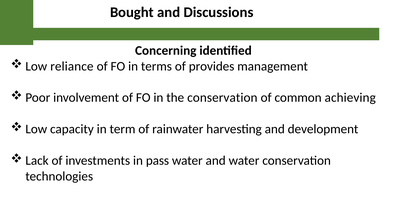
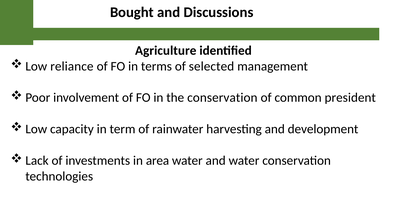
Concerning: Concerning -> Agriculture (166, 51)
provides: provides -> selected (211, 66)
achieving: achieving -> president (350, 98)
pass: pass -> area (158, 161)
